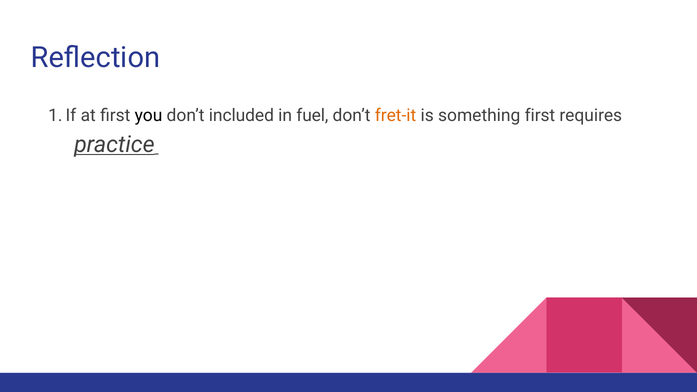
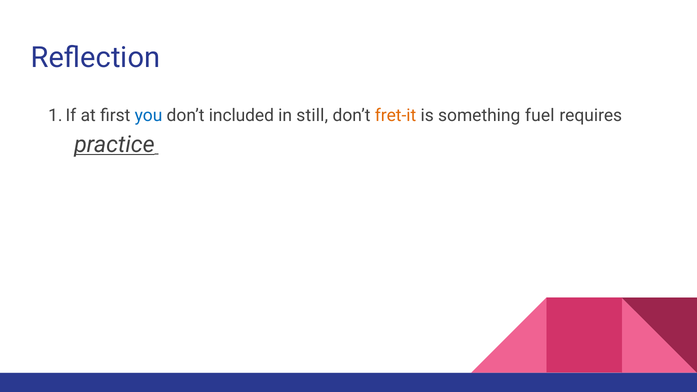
you colour: black -> blue (149, 116)
fuel: fuel -> still (312, 116)
something first: first -> fuel (540, 116)
